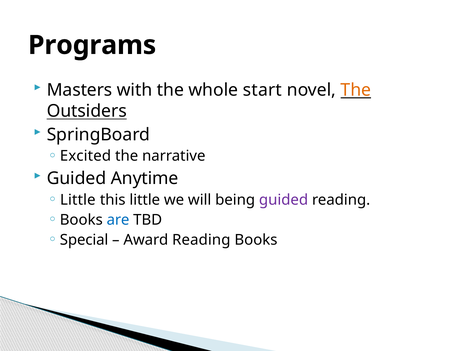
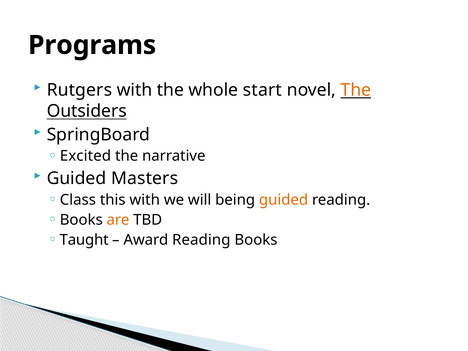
Masters: Masters -> Rutgers (79, 90)
Anytime: Anytime -> Masters (145, 178)
Little: Little -> Class (78, 200)
this little: little -> with (145, 200)
guided colour: purple -> orange (284, 200)
are colour: blue -> orange (118, 220)
Special: Special -> Taught (84, 240)
